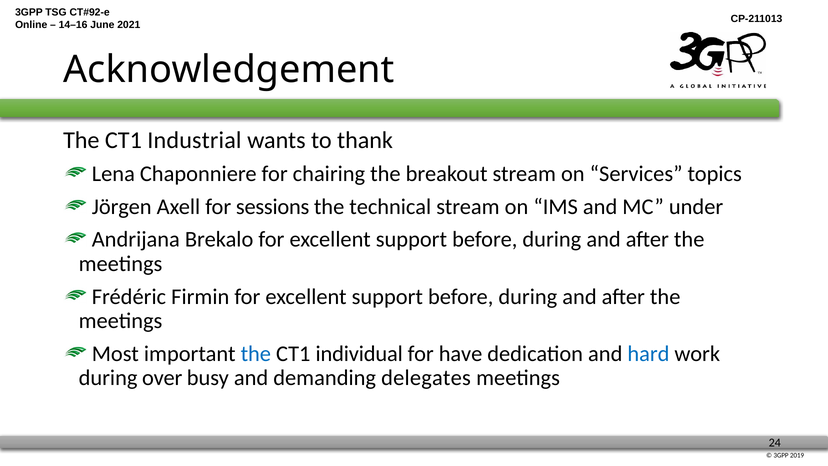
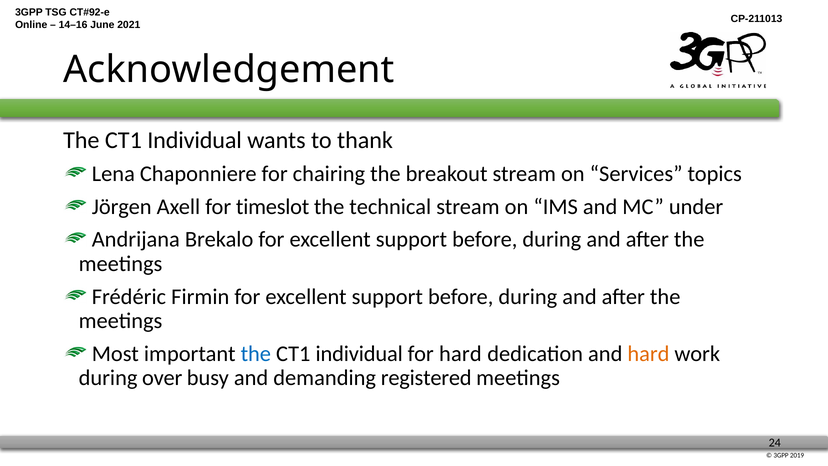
Industrial: Industrial -> Individual (195, 140)
sessions: sessions -> timeslot (273, 207)
for have: have -> hard (460, 354)
hard colour: blue -> orange (648, 354)
delegates: delegates -> registered (426, 378)
